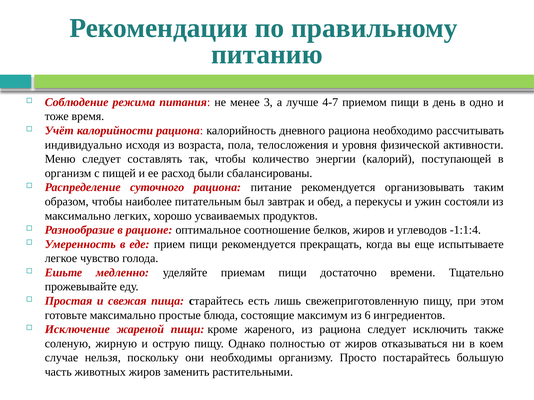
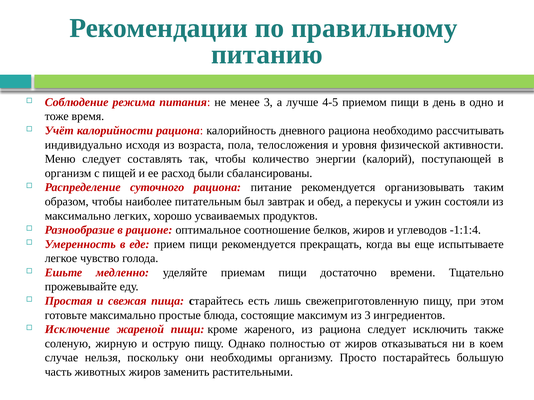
4-7: 4-7 -> 4-5 (330, 102)
из 6: 6 -> 3 (368, 316)
